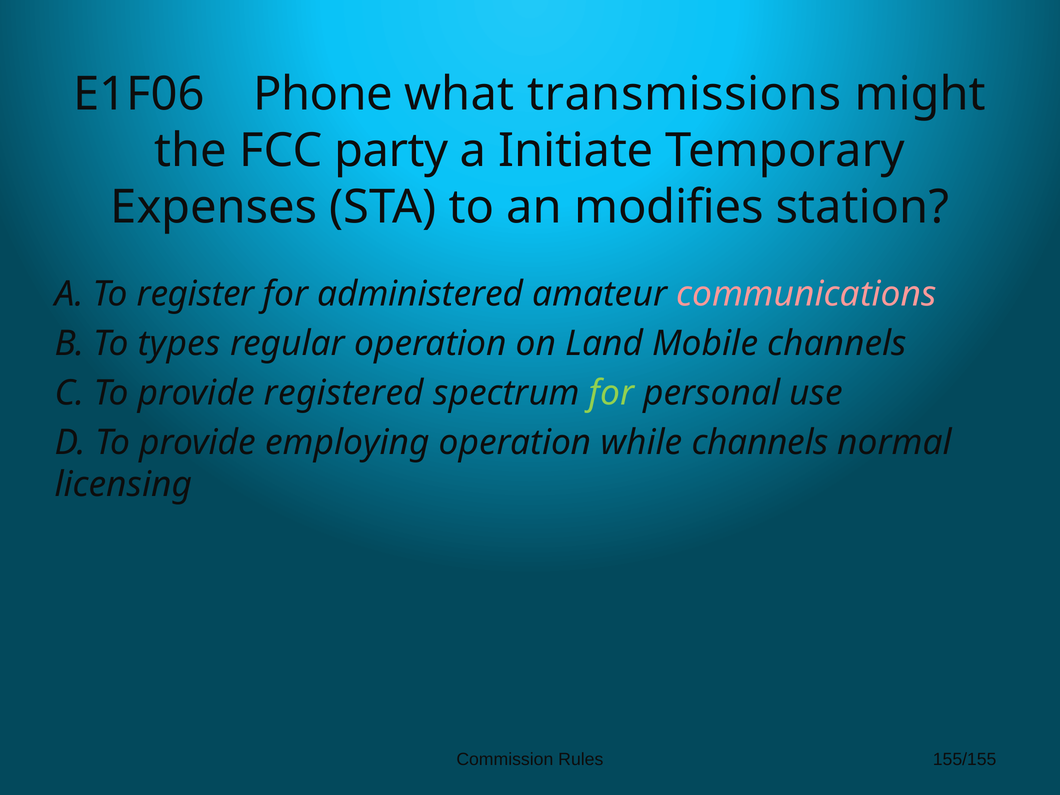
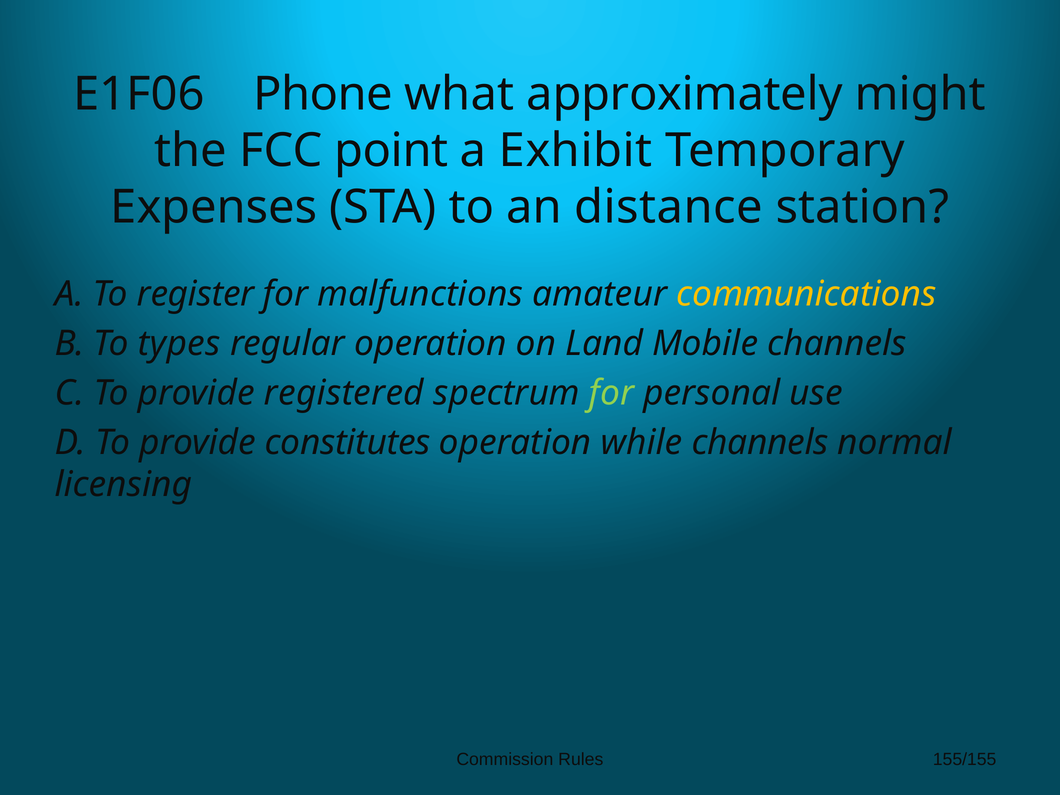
transmissions: transmissions -> approximately (684, 94)
party: party -> point (391, 151)
Initiate: Initiate -> Exhibit (576, 151)
modifies: modifies -> distance (669, 207)
administered: administered -> malfunctions (420, 294)
communications colour: pink -> yellow (806, 294)
employing: employing -> constitutes (348, 442)
